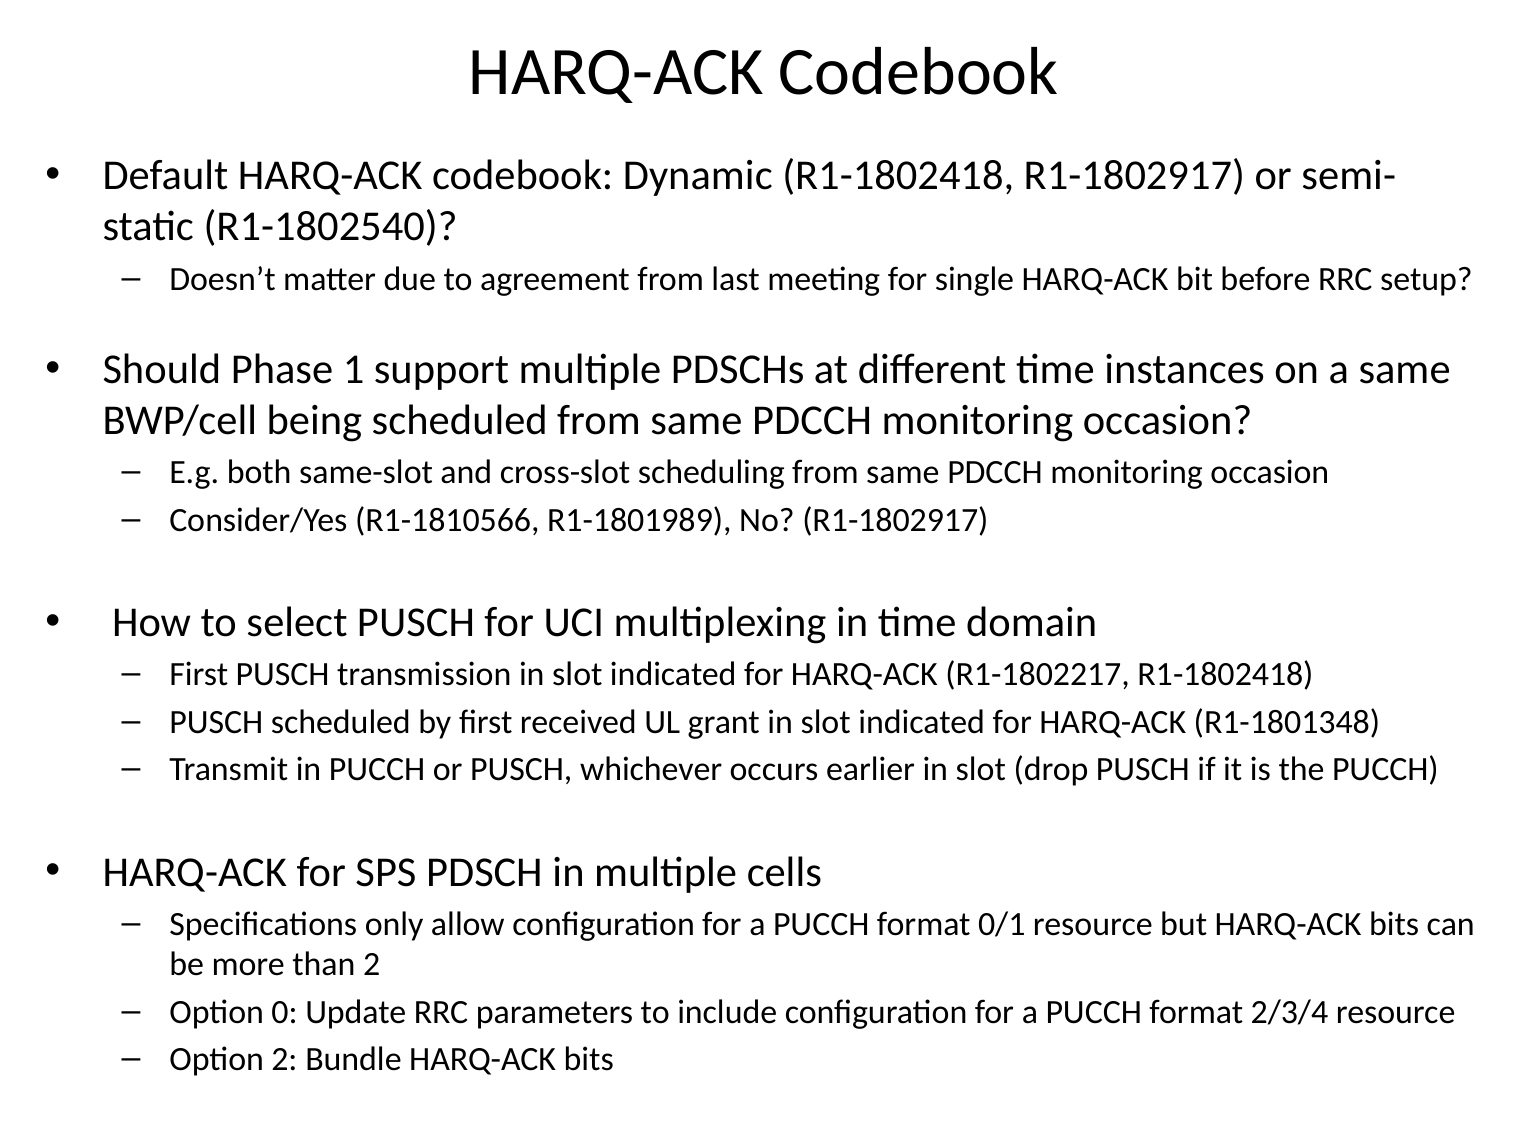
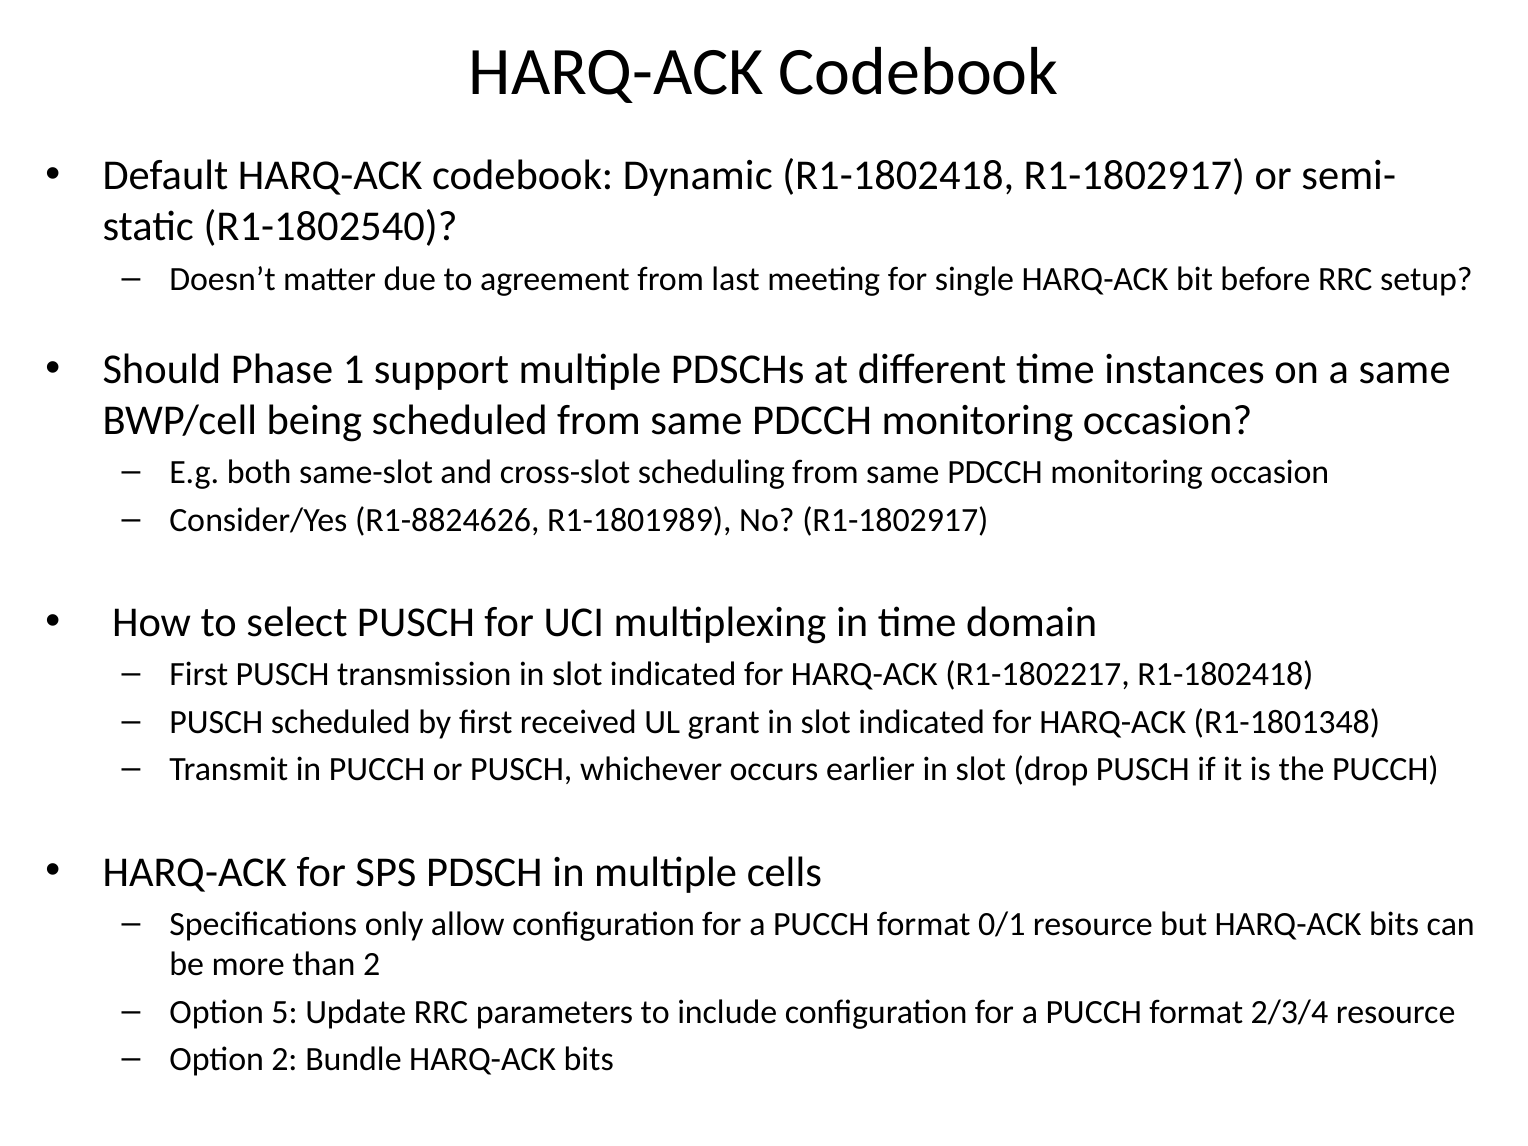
R1-1810566: R1-1810566 -> R1-8824626 (447, 520)
0: 0 -> 5 (285, 1012)
